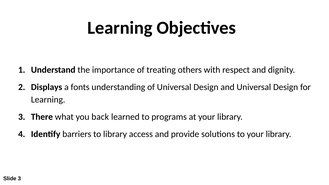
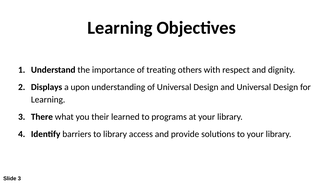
fonts: fonts -> upon (80, 87)
back: back -> their (100, 117)
